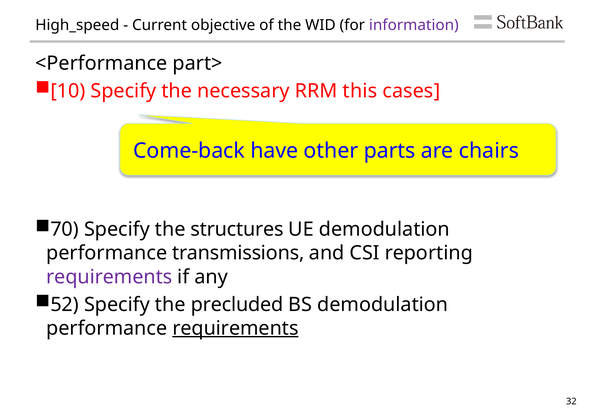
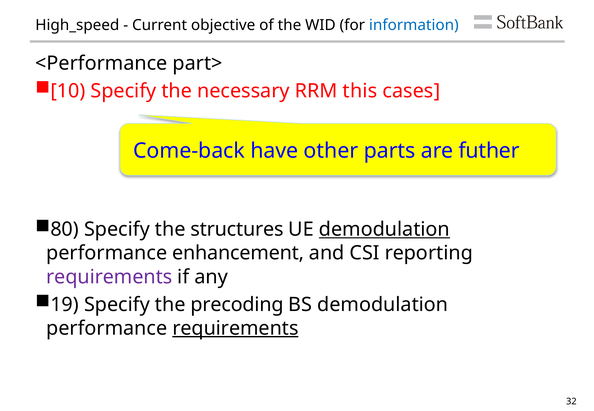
information colour: purple -> blue (414, 25)
chairs: chairs -> futher (489, 151)
70: 70 -> 80 (65, 229)
demodulation underline: none -> present (384, 229)
transmissions: transmissions -> enhancement (238, 253)
52: 52 -> 19 (65, 305)
precluded: precluded -> precoding (237, 305)
